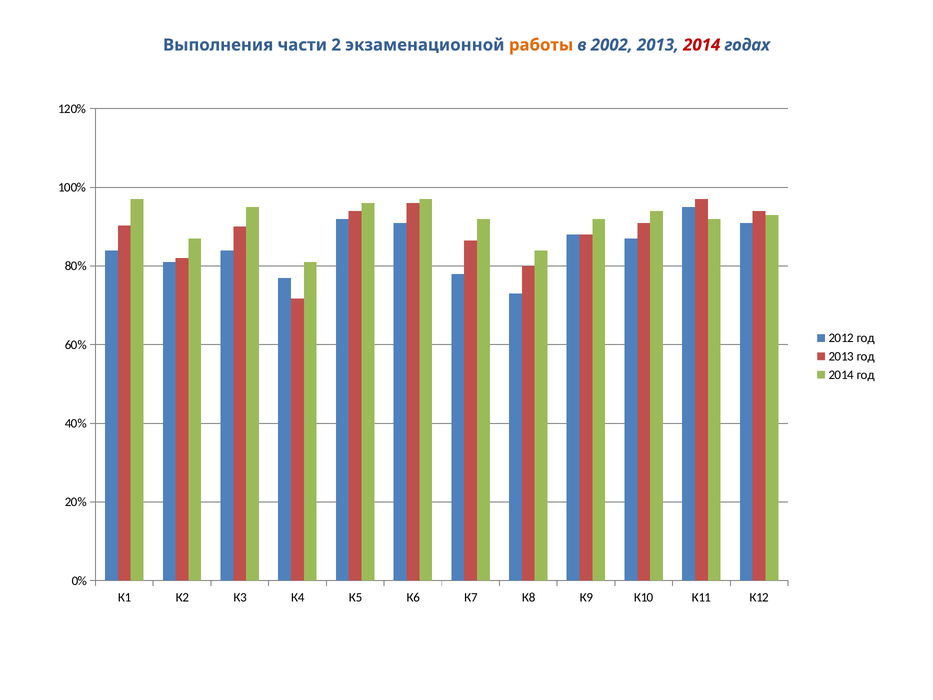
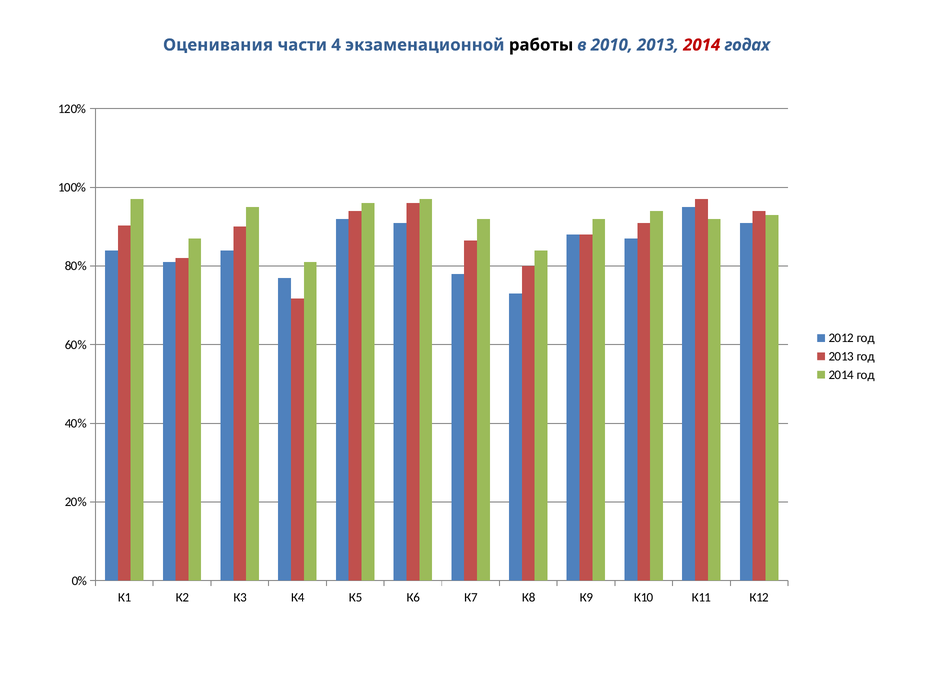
Выполнения: Выполнения -> Оценивания (218, 45)
2: 2 -> 4 (336, 45)
работы colour: orange -> black (541, 45)
2002: 2002 -> 2010 (612, 45)
